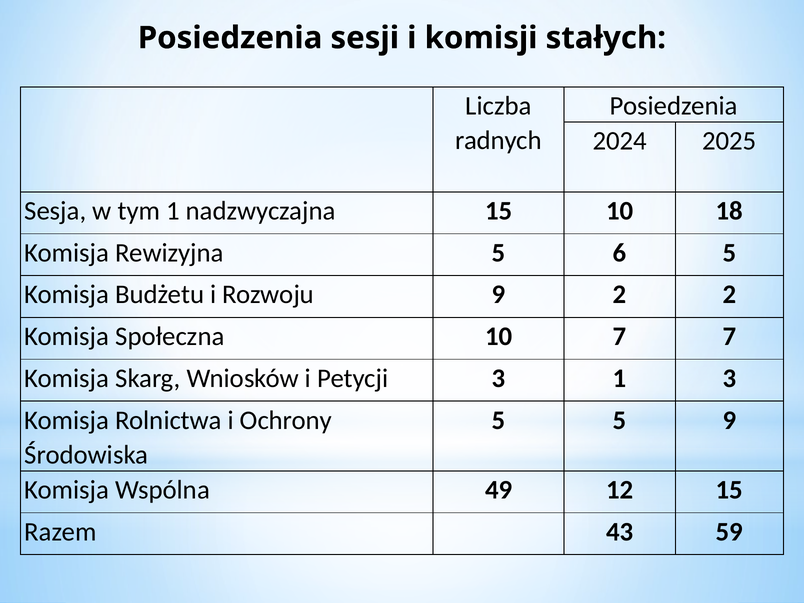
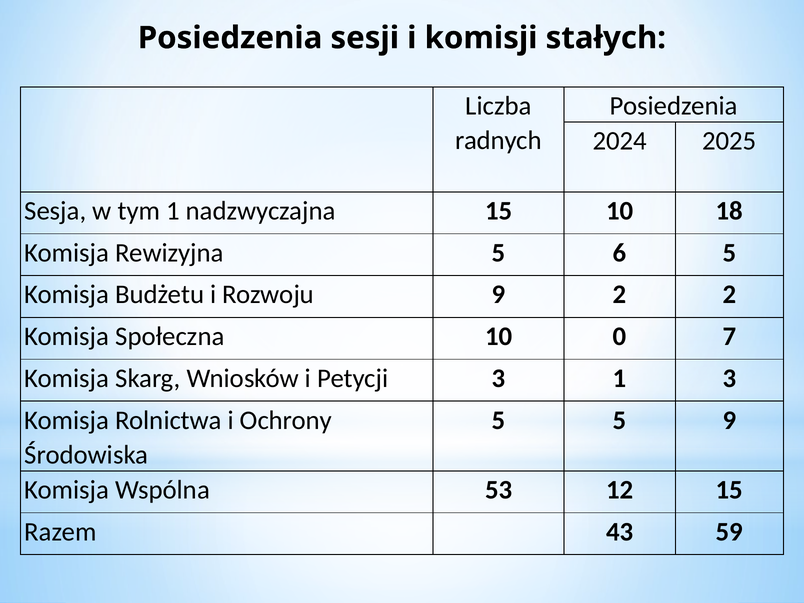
10 7: 7 -> 0 (620, 336)
49: 49 -> 53 (499, 490)
